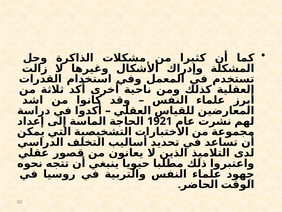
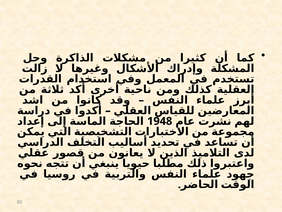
1921: 1921 -> 1948 (160, 121)
